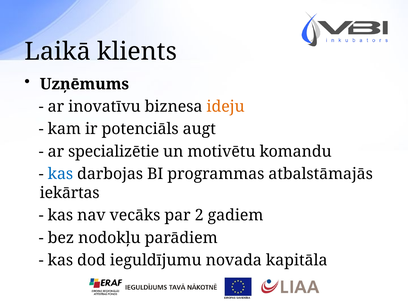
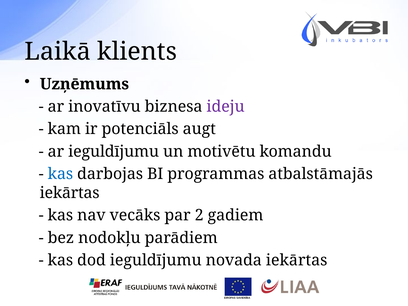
ideju colour: orange -> purple (226, 107)
ar specializētie: specializētie -> ieguldījumu (114, 151)
novada kapitāla: kapitāla -> iekārtas (297, 260)
